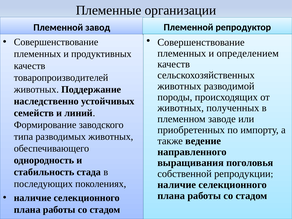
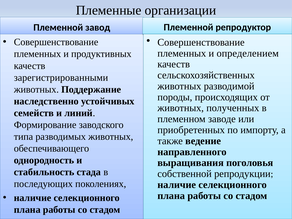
товаропроизводителей: товаропроизводителей -> зарегистрированными (61, 78)
